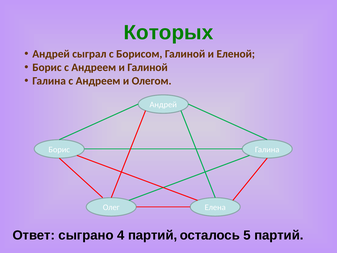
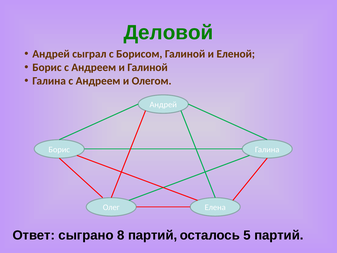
Которых: Которых -> Деловой (168, 33)
4: 4 -> 8 (121, 235)
